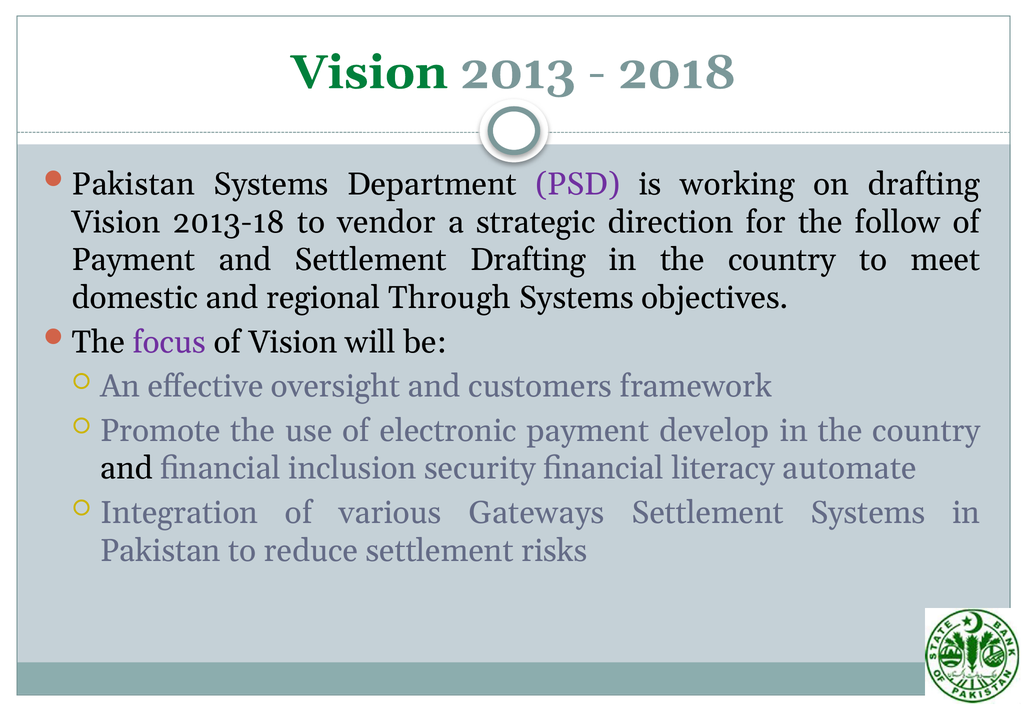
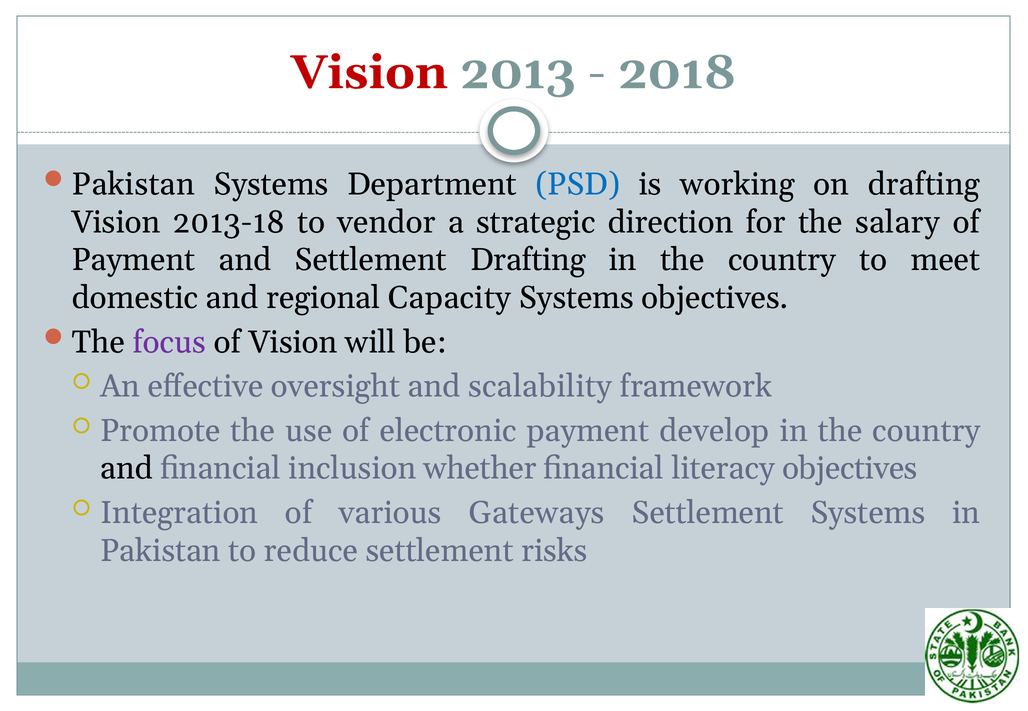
Vision colour: green -> red (369, 73)
PSD colour: purple -> blue (578, 184)
follow: follow -> salary (897, 222)
Through: Through -> Capacity (450, 298)
customers: customers -> scalability (540, 387)
security: security -> whether (480, 469)
literacy automate: automate -> objectives (850, 469)
